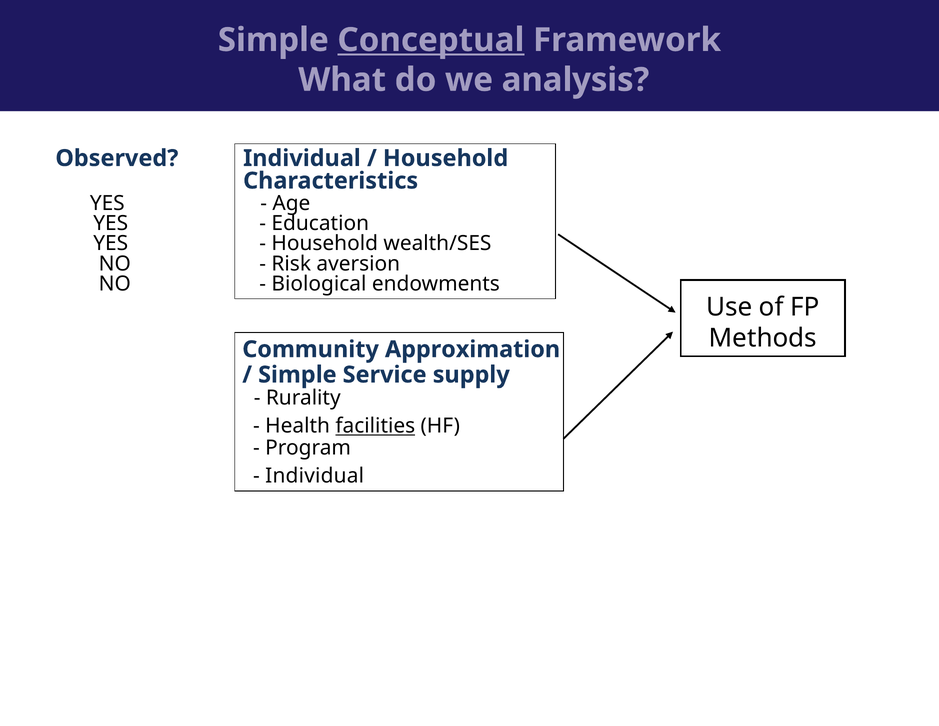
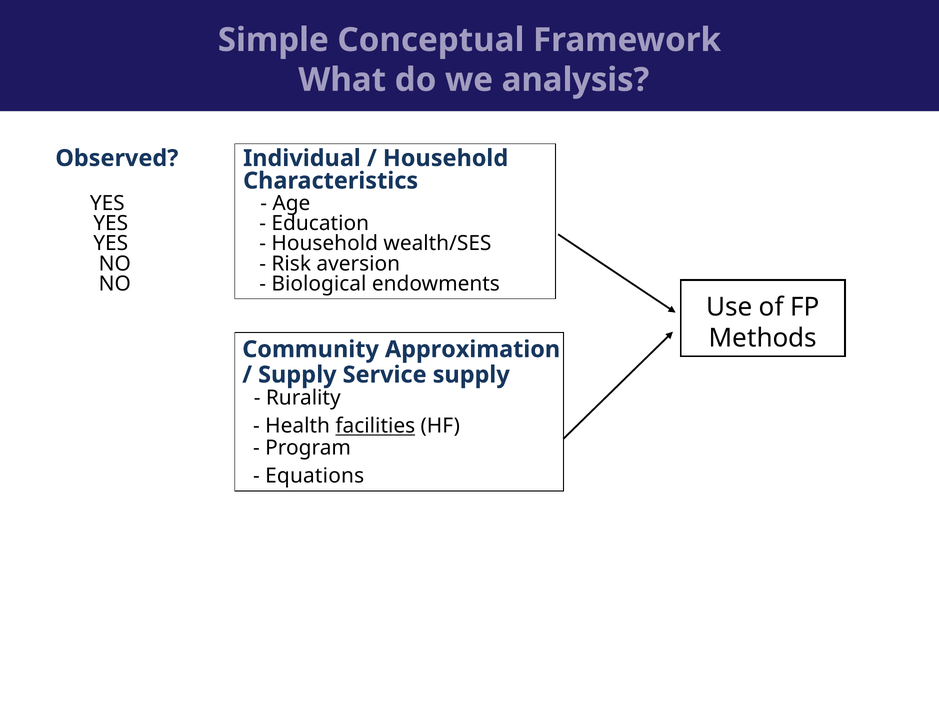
Conceptual underline: present -> none (431, 40)
Simple: Simple -> Supply (297, 375)
Individual: Individual -> Equations (315, 476)
